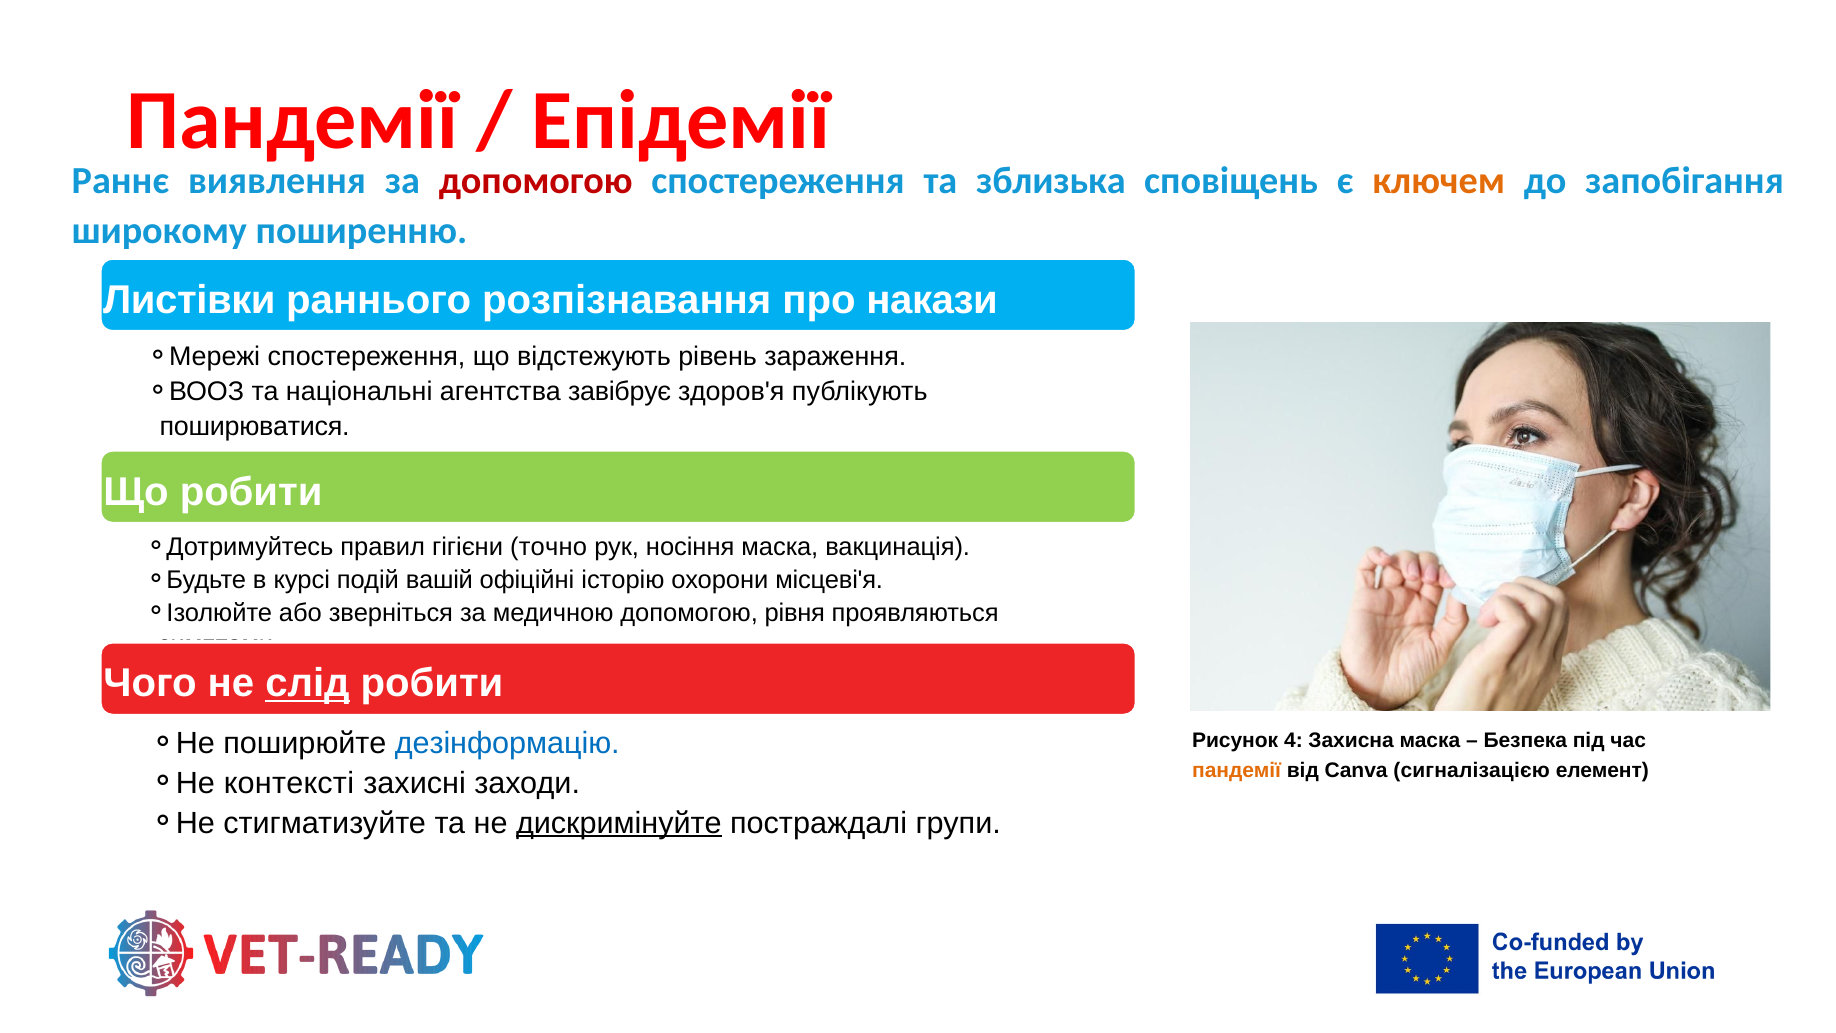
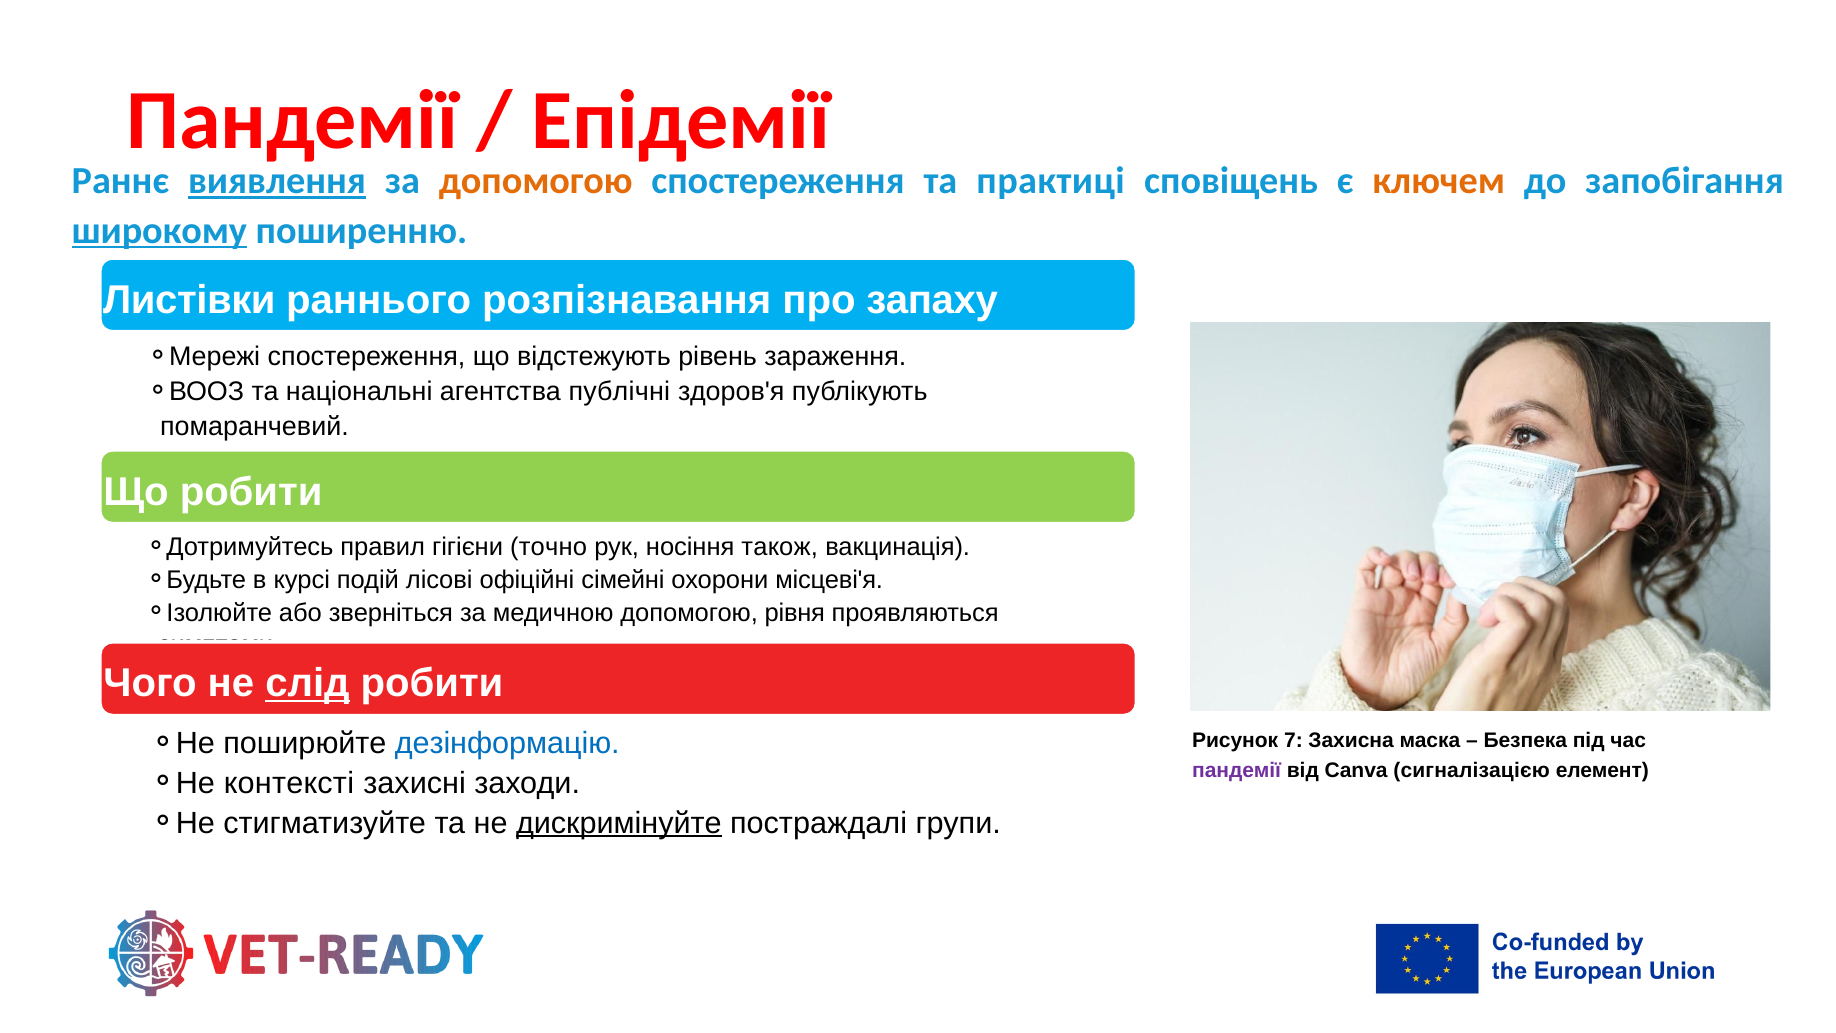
виявлення underline: none -> present (277, 181)
допомогою colour: red -> orange (536, 181)
зблизька: зблизька -> практиці (1051, 181)
широкому underline: none -> present (159, 230)
накази: накази -> запаху (932, 300)
завібрує: завібрує -> публічні (619, 392)
поширюватися: поширюватися -> помаранчевий (254, 427)
носіння маска: маска -> також (780, 547)
вашій: вашій -> лісові (439, 580)
історію: історію -> сімейні (623, 580)
4: 4 -> 7 (1293, 740)
пандемії colour: orange -> purple (1237, 771)
